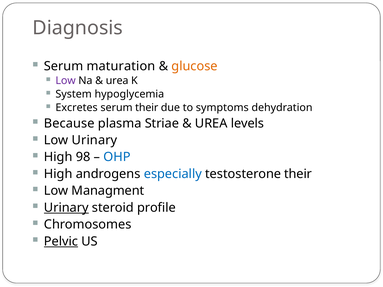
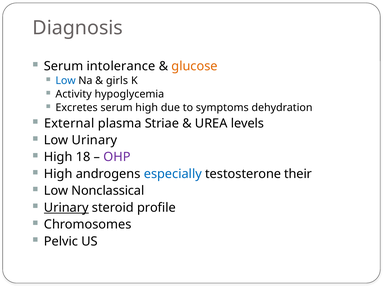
maturation: maturation -> intolerance (121, 66)
Low colour: purple -> blue (66, 81)
urea: urea -> girls (117, 81)
System: System -> Activity (74, 94)
serum their: their -> high (147, 108)
Because: Because -> External (69, 123)
98: 98 -> 18 (83, 157)
OHP colour: blue -> purple (117, 157)
Managment: Managment -> Nonclassical (108, 191)
Pelvic underline: present -> none (61, 242)
